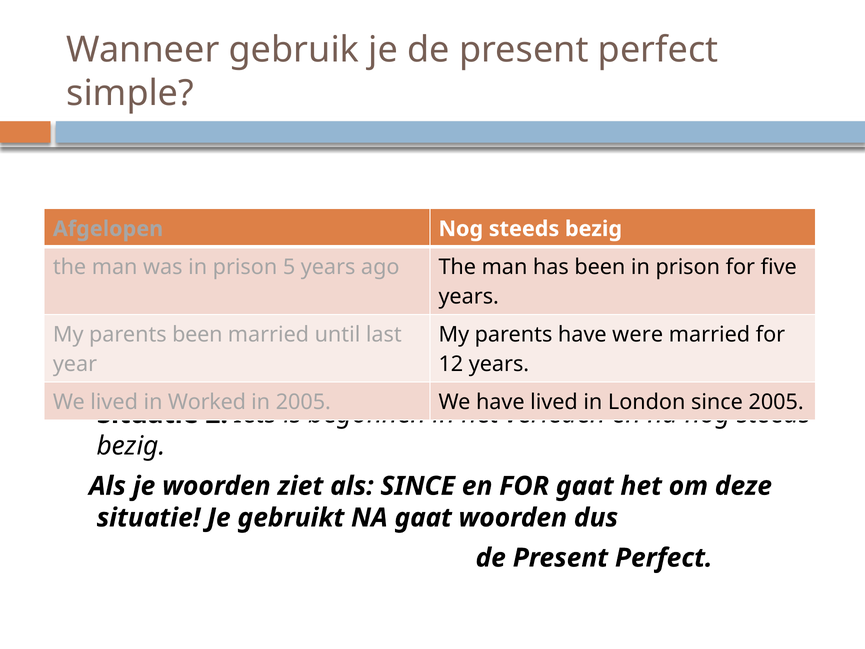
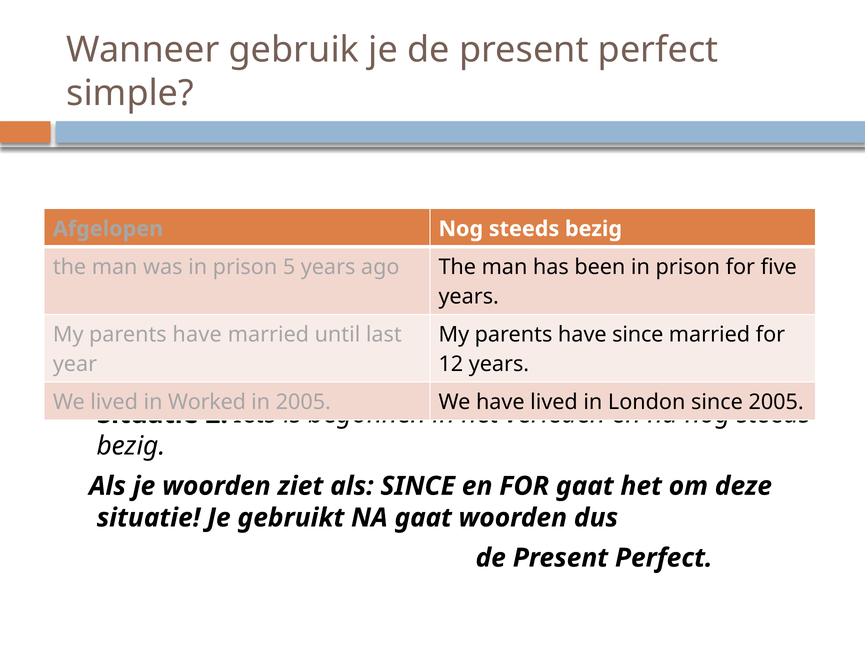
been: been -> have (197, 334)
have were: were -> since (638, 334)
